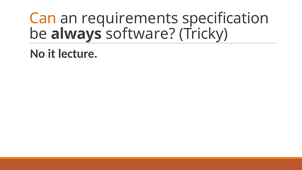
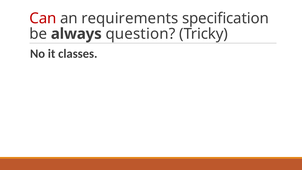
Can colour: orange -> red (43, 18)
software: software -> question (140, 34)
lecture: lecture -> classes (78, 54)
